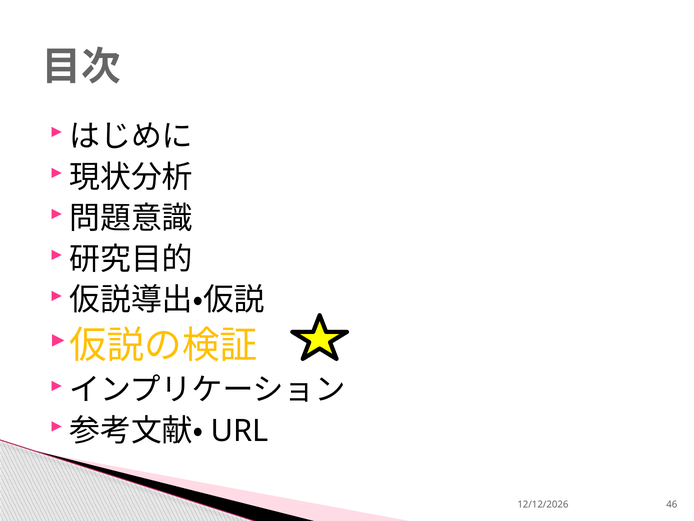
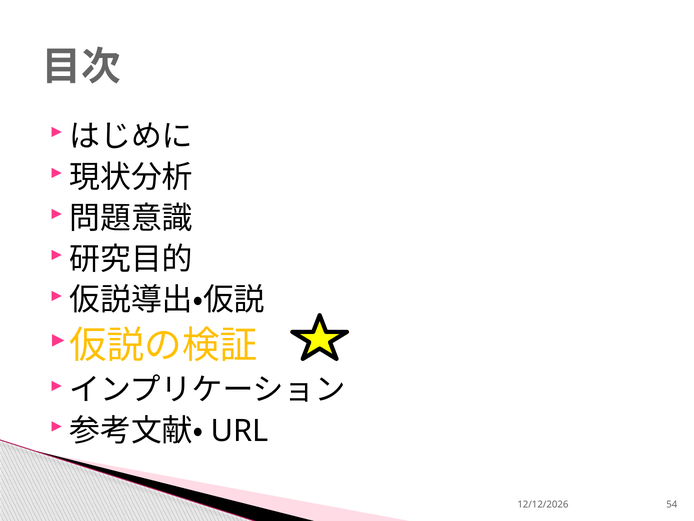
46: 46 -> 54 (672, 504)
